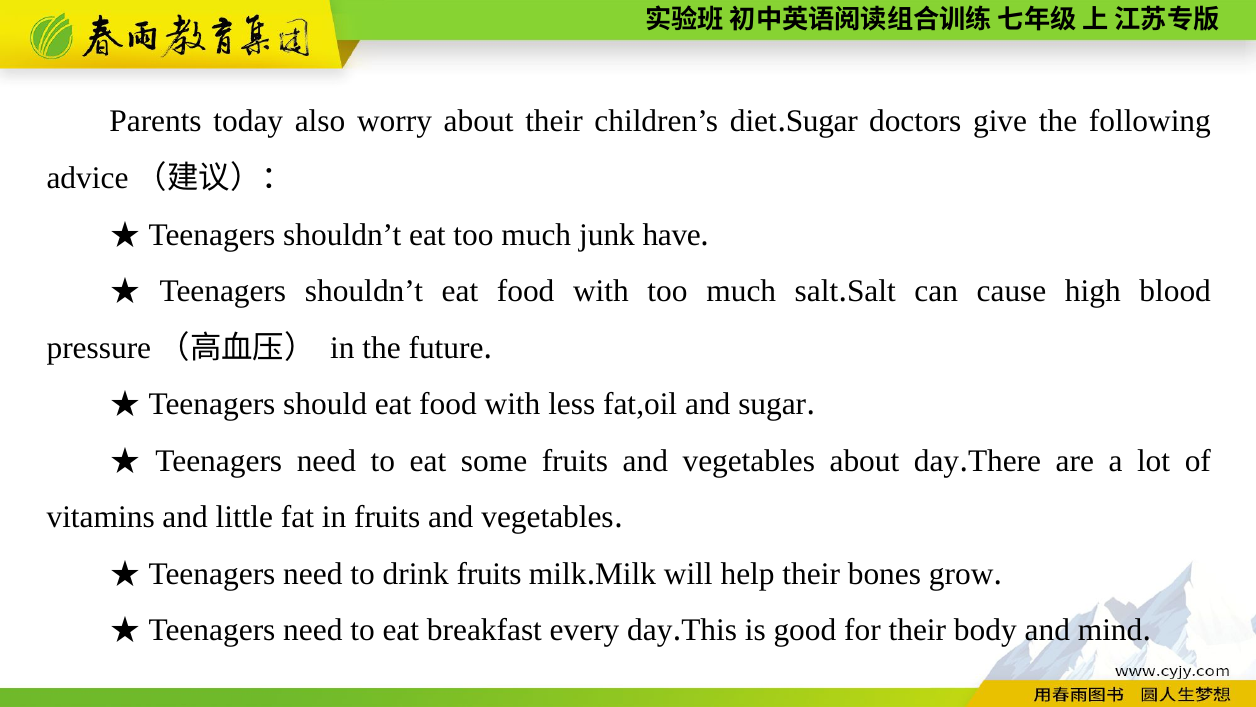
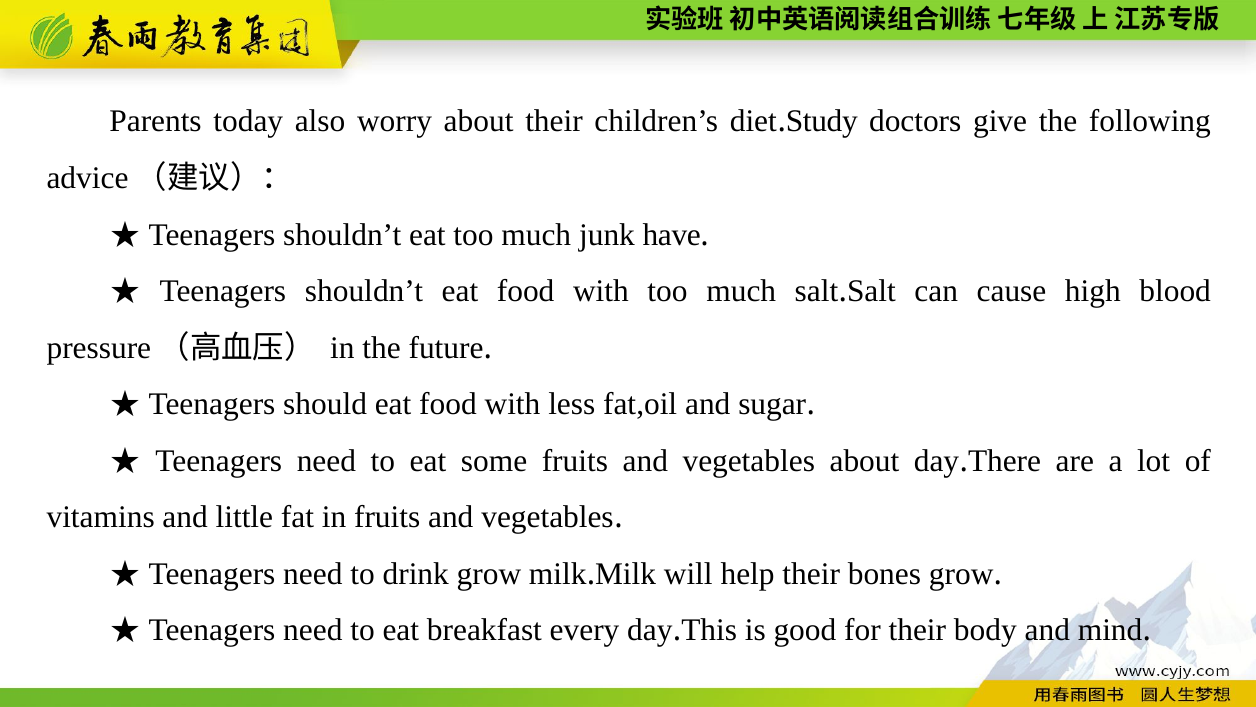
Sugar: Sugar -> Study (822, 121)
drink fruits: fruits -> grow (489, 574)
